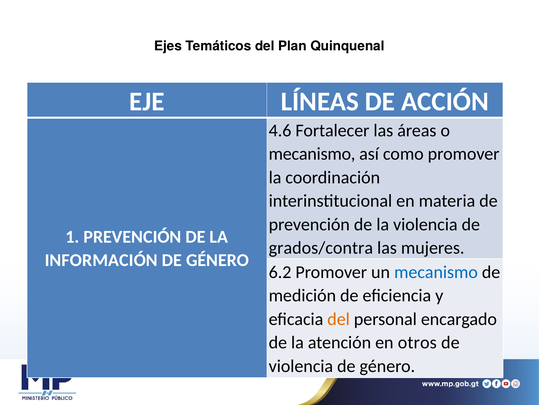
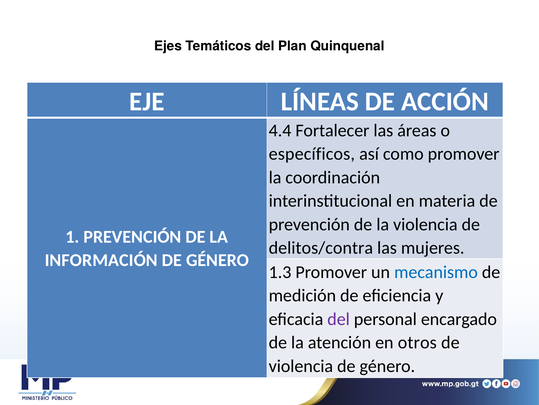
4.6: 4.6 -> 4.4 (280, 130)
mecanismo: mecanismo -> específicos (312, 154)
grados/contra: grados/contra -> delitos/contra (321, 247)
6.2: 6.2 -> 1.3 (280, 272)
del colour: orange -> purple (339, 319)
